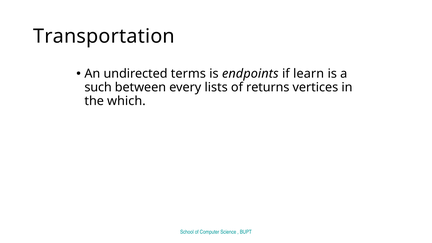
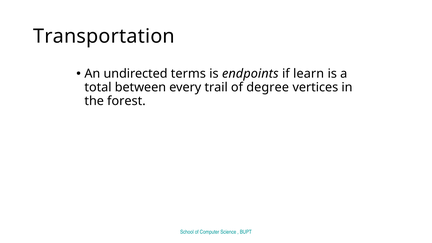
such: such -> total (98, 87)
lists: lists -> trail (216, 87)
returns: returns -> degree (268, 87)
which: which -> forest (126, 101)
